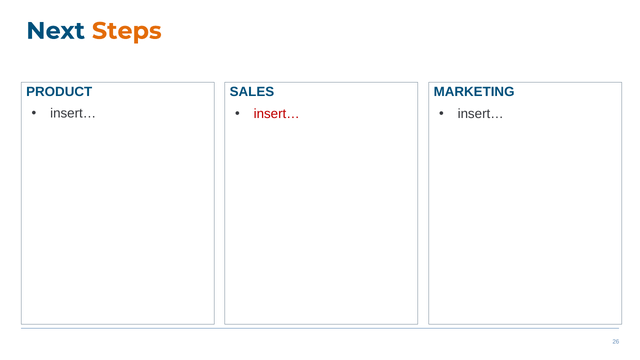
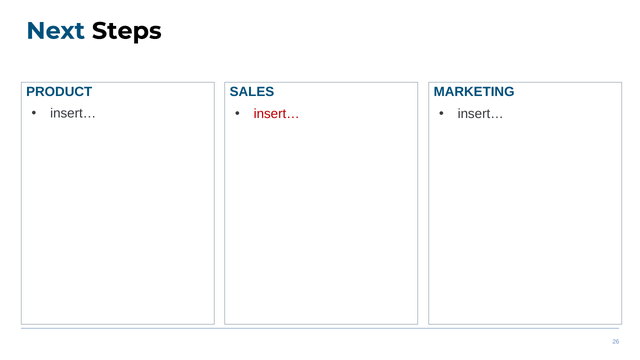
Steps colour: orange -> black (127, 31)
